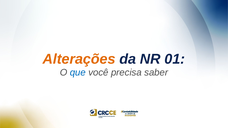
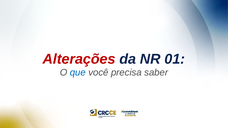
Alterações colour: orange -> red (79, 59)
